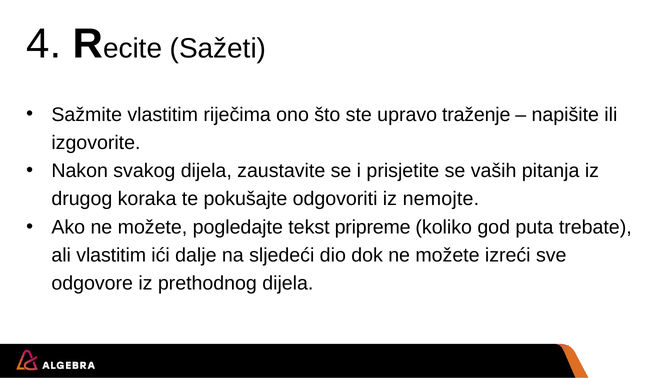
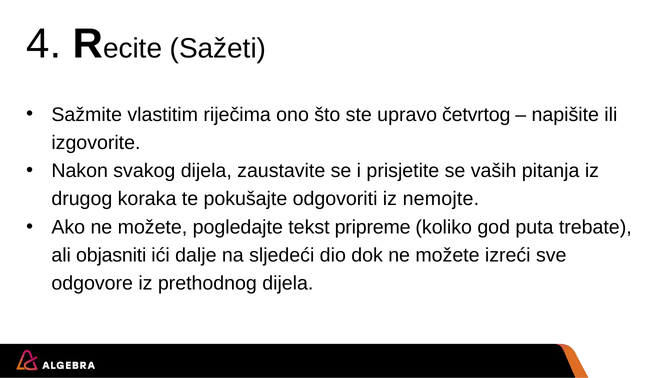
traženje: traženje -> četvrtog (476, 115)
ali vlastitim: vlastitim -> objasniti (111, 255)
